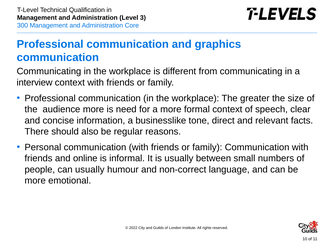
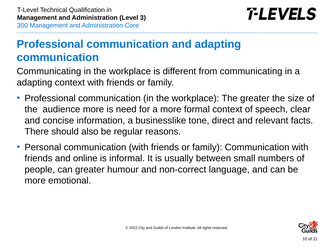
and graphics: graphics -> adapting (218, 44)
interview: interview -> adapting (34, 83)
can usually: usually -> greater (90, 170)
